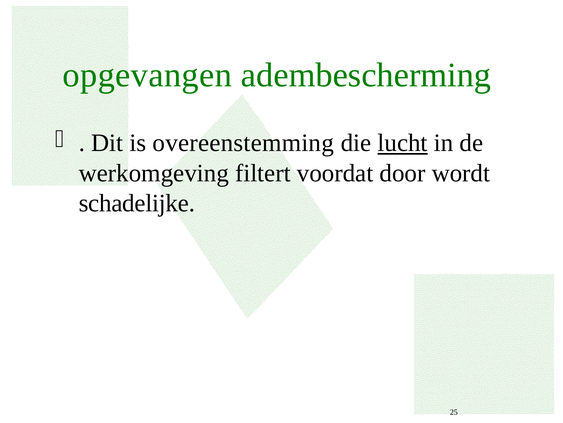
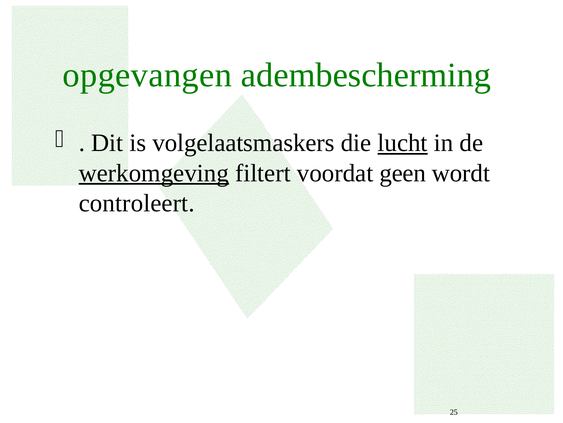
overeenstemming: overeenstemming -> volgelaatsmaskers (243, 143)
werkomgeving underline: none -> present (154, 173)
door: door -> geen (403, 173)
schadelijke: schadelijke -> controleert (137, 203)
